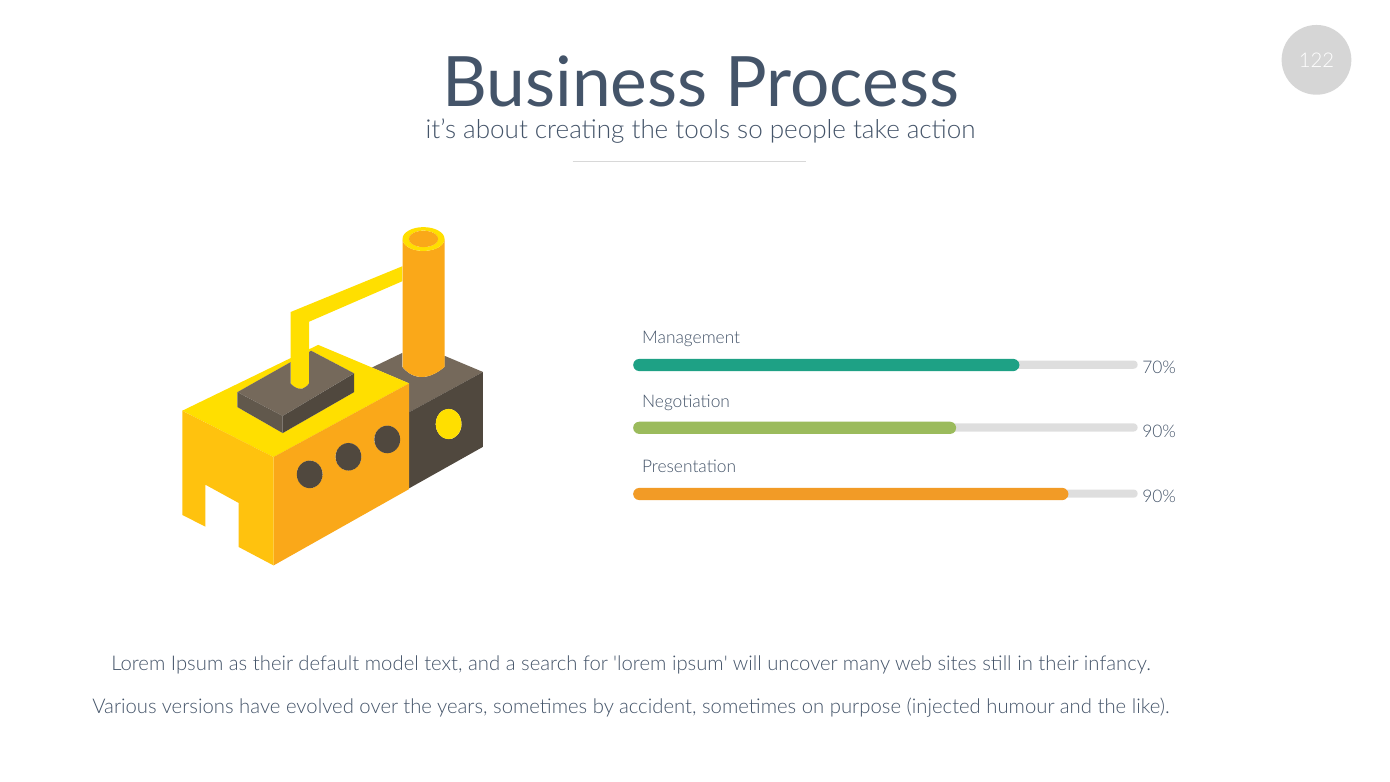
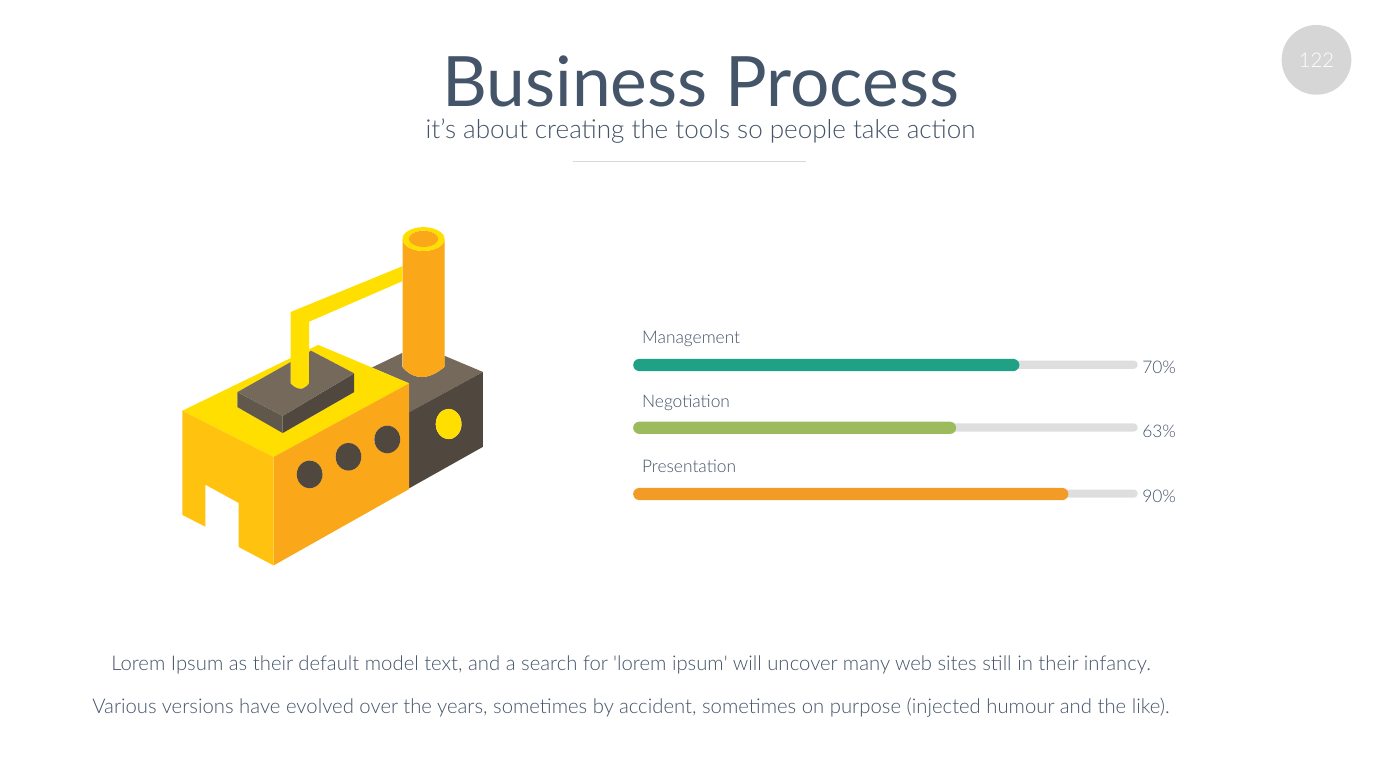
90%: 90% -> 63% (1159, 432)
